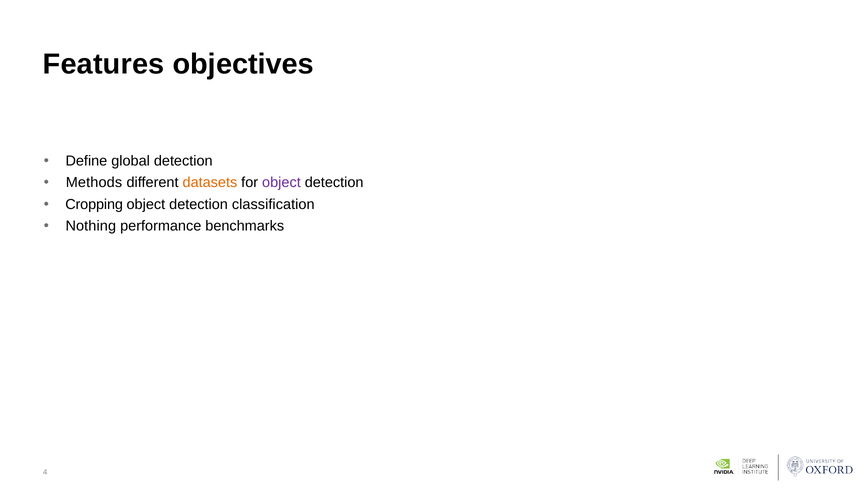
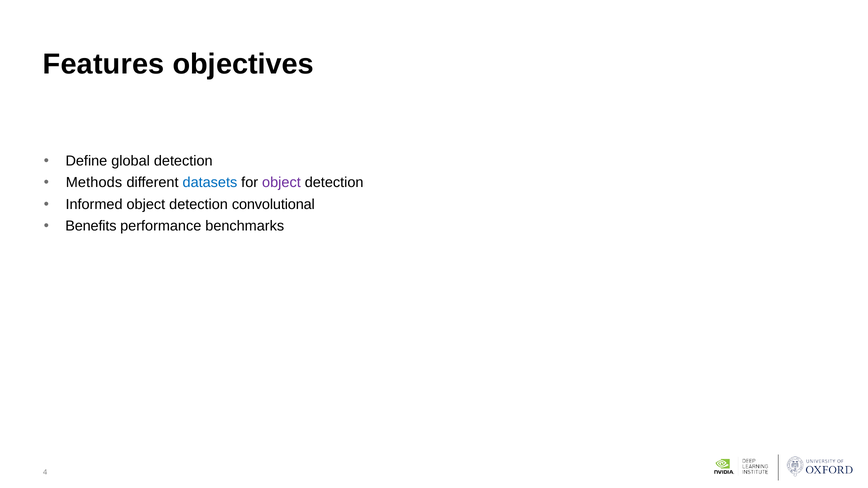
datasets colour: orange -> blue (210, 183)
Cropping: Cropping -> Informed (94, 204)
classification: classification -> convolutional (273, 204)
Nothing: Nothing -> Benefits (91, 226)
